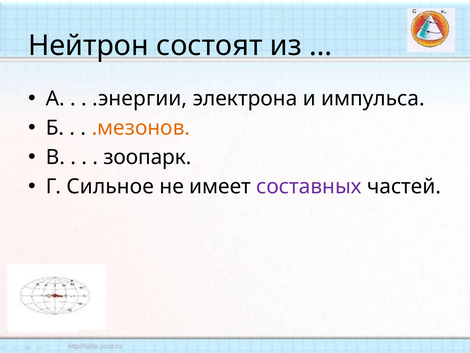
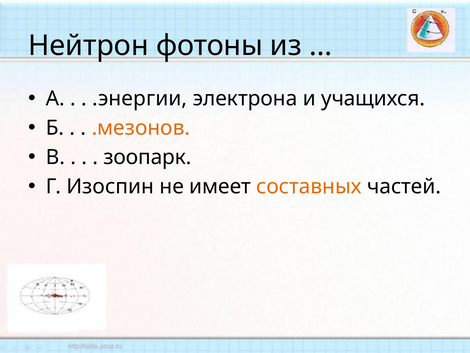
состоят: состоят -> фотоны (209, 45)
импульса: импульса -> учащихся (373, 99)
Сильное: Сильное -> Изоспин (110, 186)
составных colour: purple -> orange (309, 186)
